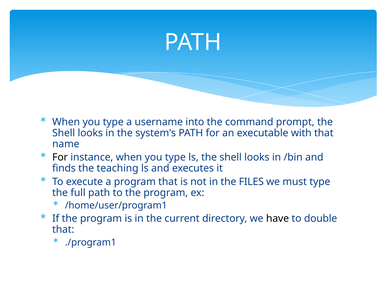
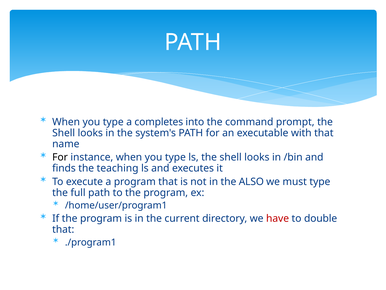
username: username -> completes (159, 122)
FILES: FILES -> ALSO (251, 181)
have colour: black -> red (278, 218)
